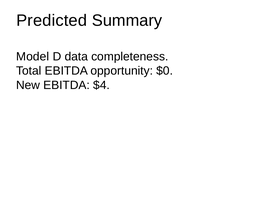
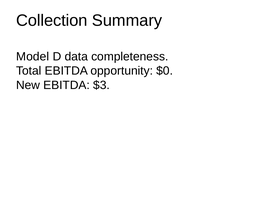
Predicted: Predicted -> Collection (52, 20)
$4: $4 -> $3 (101, 85)
